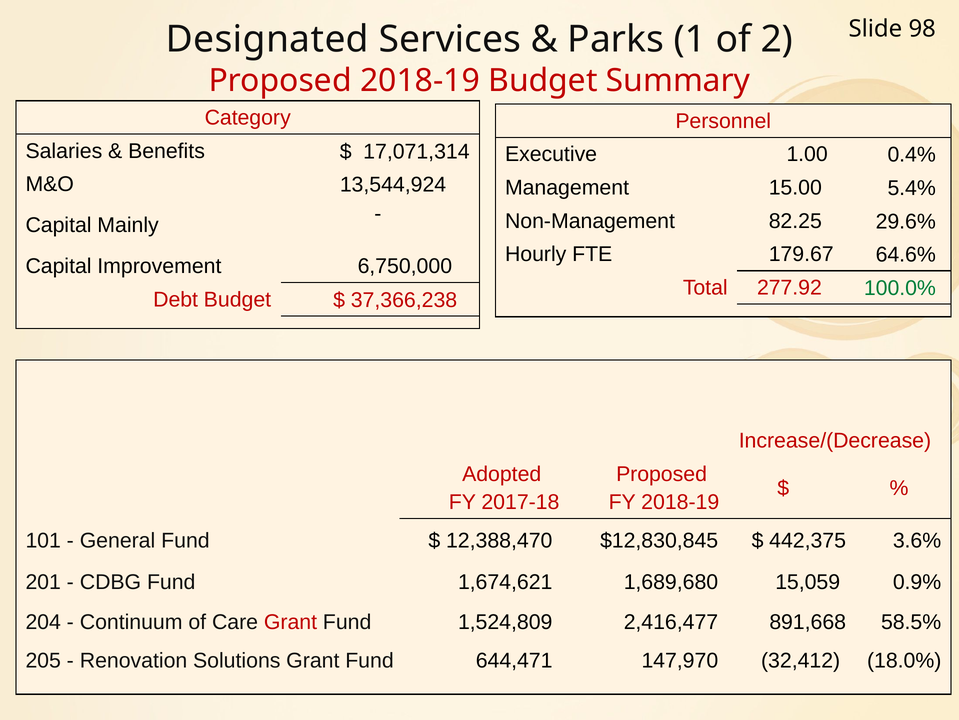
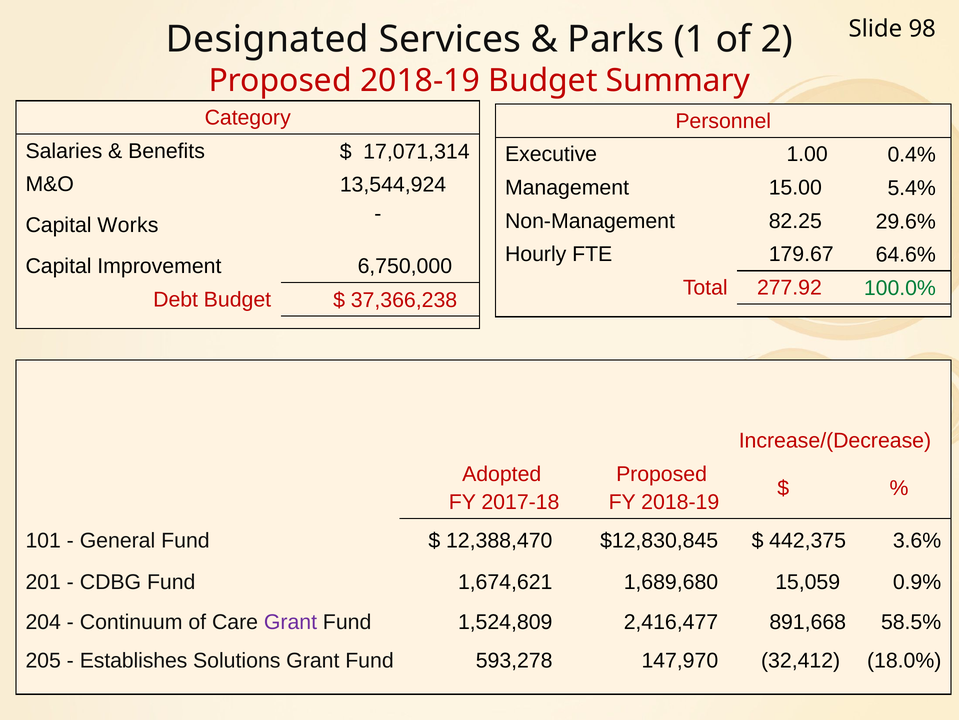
Mainly: Mainly -> Works (128, 225)
Grant colour: red -> purple (290, 622)
Renovation: Renovation -> Establishes (134, 660)
644,471: 644,471 -> 593,278 (514, 660)
